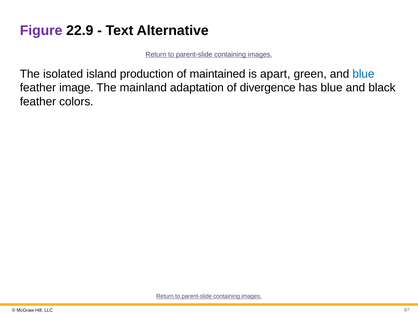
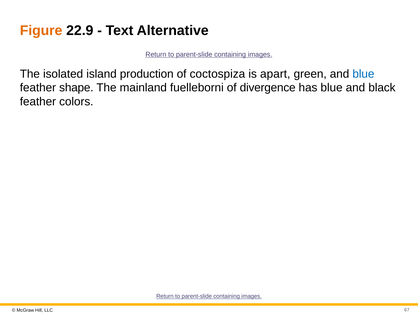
Figure colour: purple -> orange (41, 30)
maintained: maintained -> coctospiza (217, 74)
image: image -> shape (76, 88)
adaptation: adaptation -> fuelleborni (197, 88)
